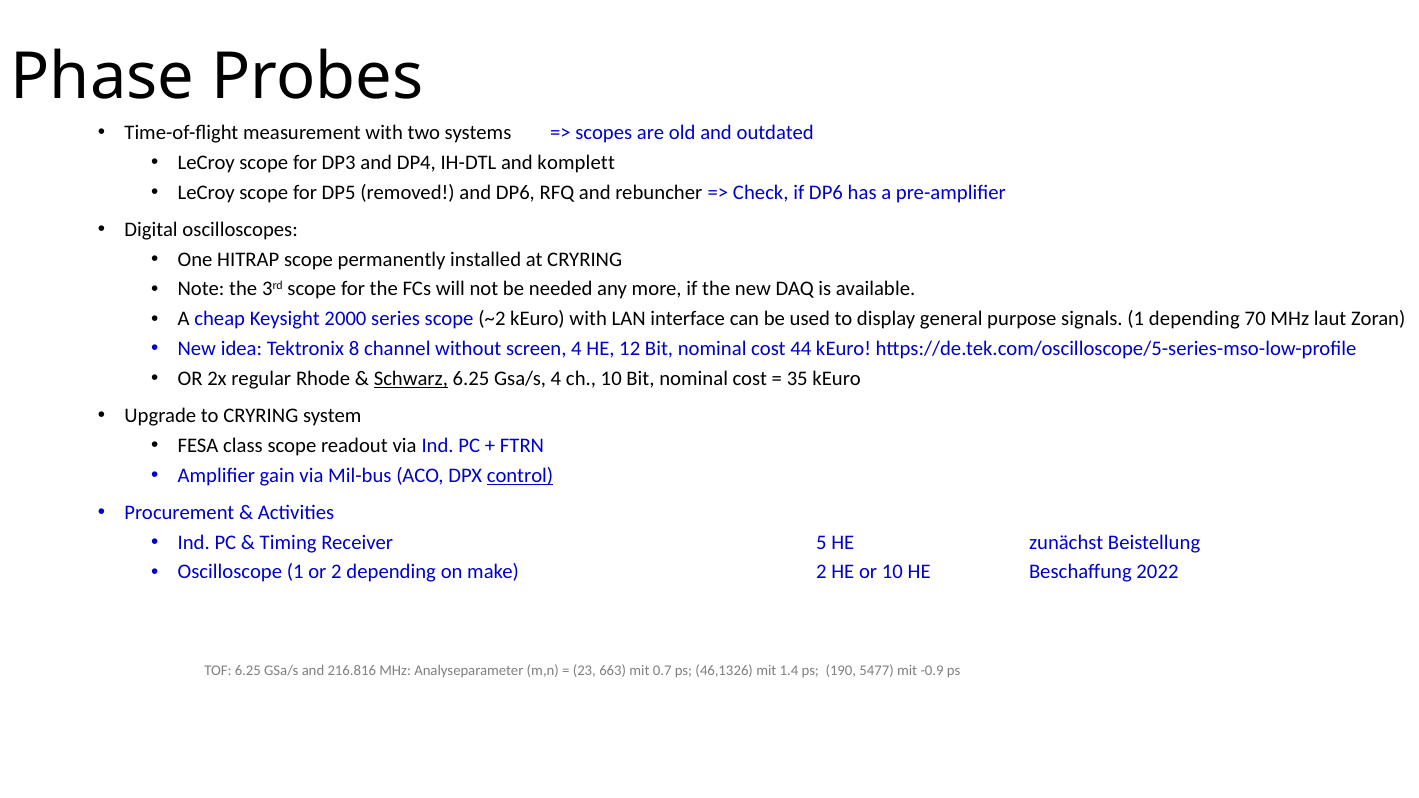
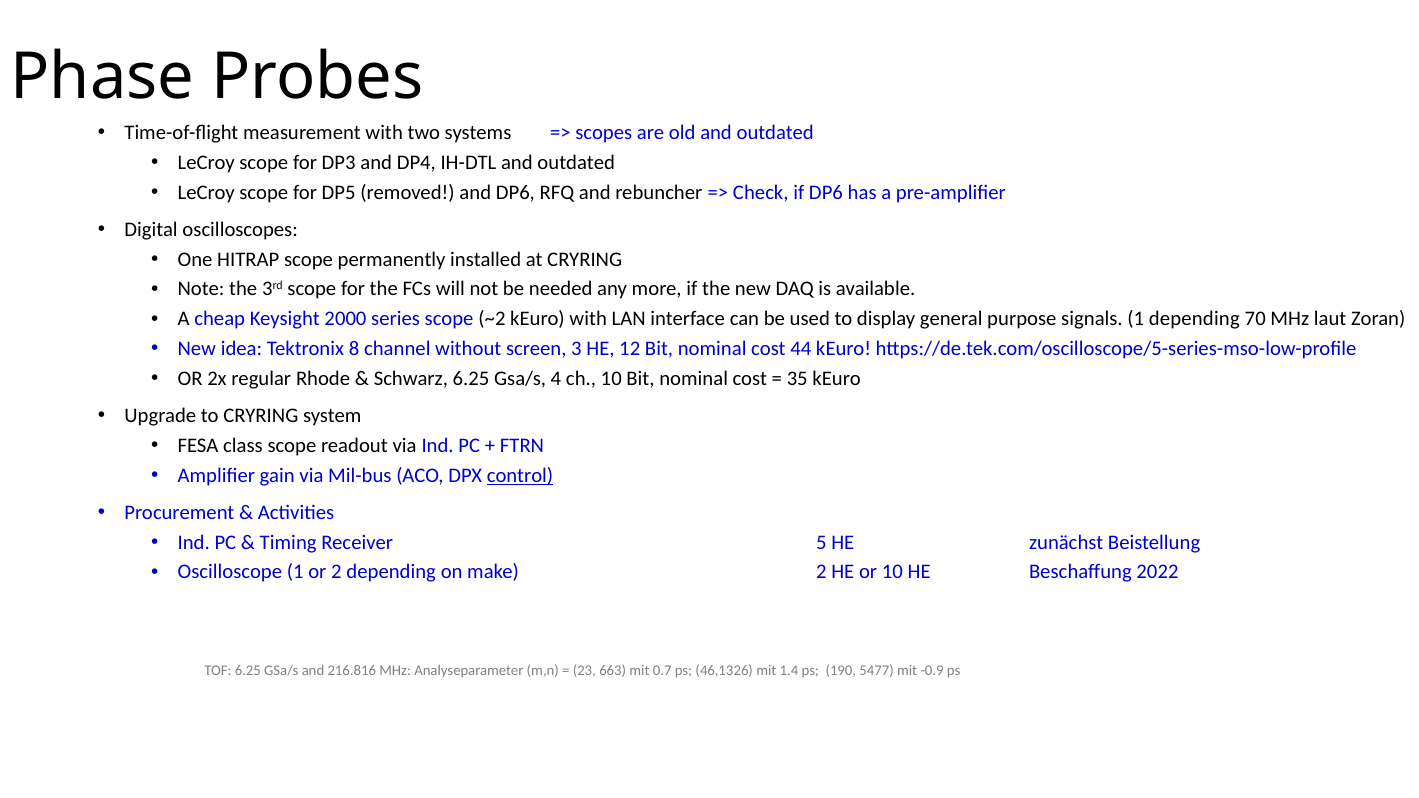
IH-DTL and komplett: komplett -> outdated (576, 163)
screen 4: 4 -> 3 (576, 349)
Schwarz underline: present -> none (411, 379)
